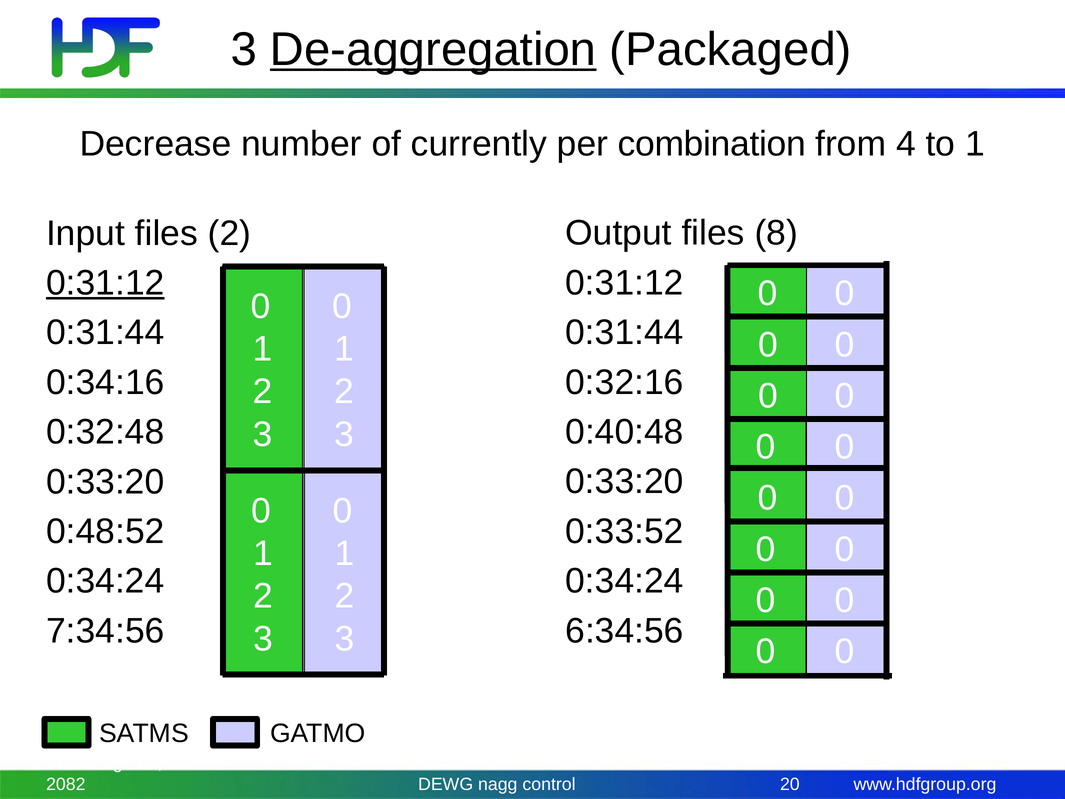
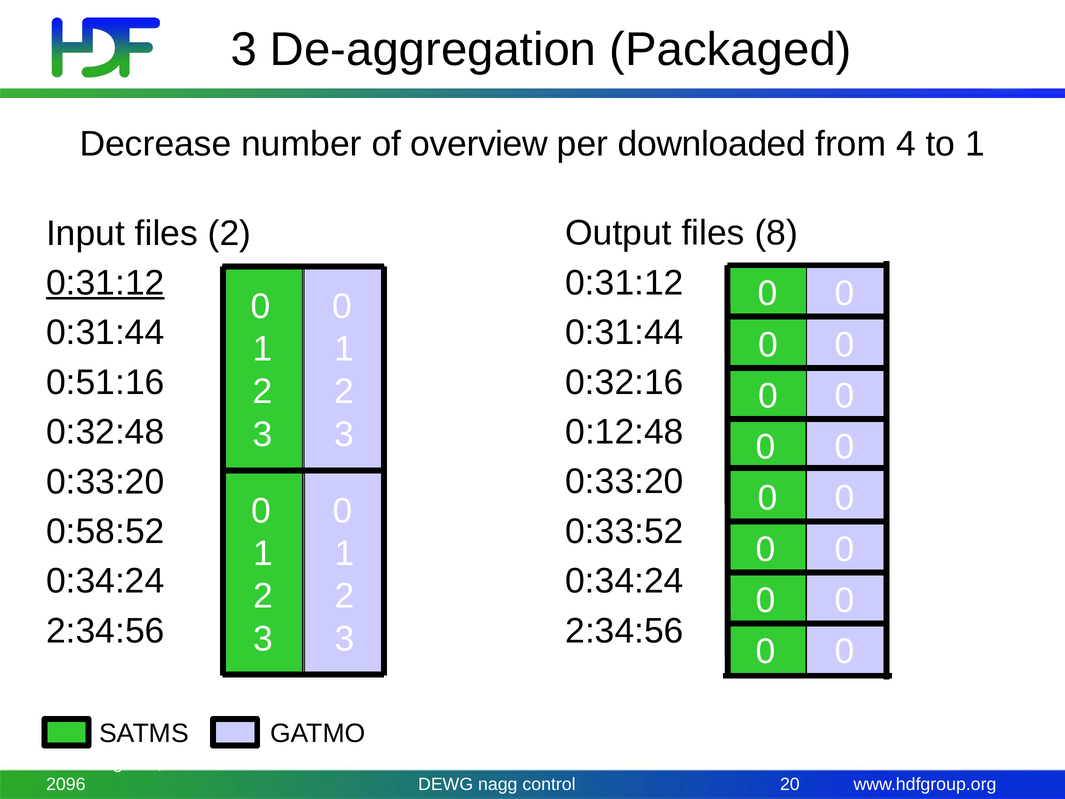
De-aggregation underline: present -> none (433, 49)
currently: currently -> overview (479, 144)
combination: combination -> downloaded (712, 144)
0:34:16: 0:34:16 -> 0:51:16 (105, 382)
0:40:48: 0:40:48 -> 0:12:48 (624, 432)
0:48:52: 0:48:52 -> 0:58:52 (105, 531)
7:34:56: 7:34:56 -> 2:34:56 (105, 631)
6:34:56: 6:34:56 -> 2:34:56 (624, 631)
2082: 2082 -> 2096 (66, 784)
